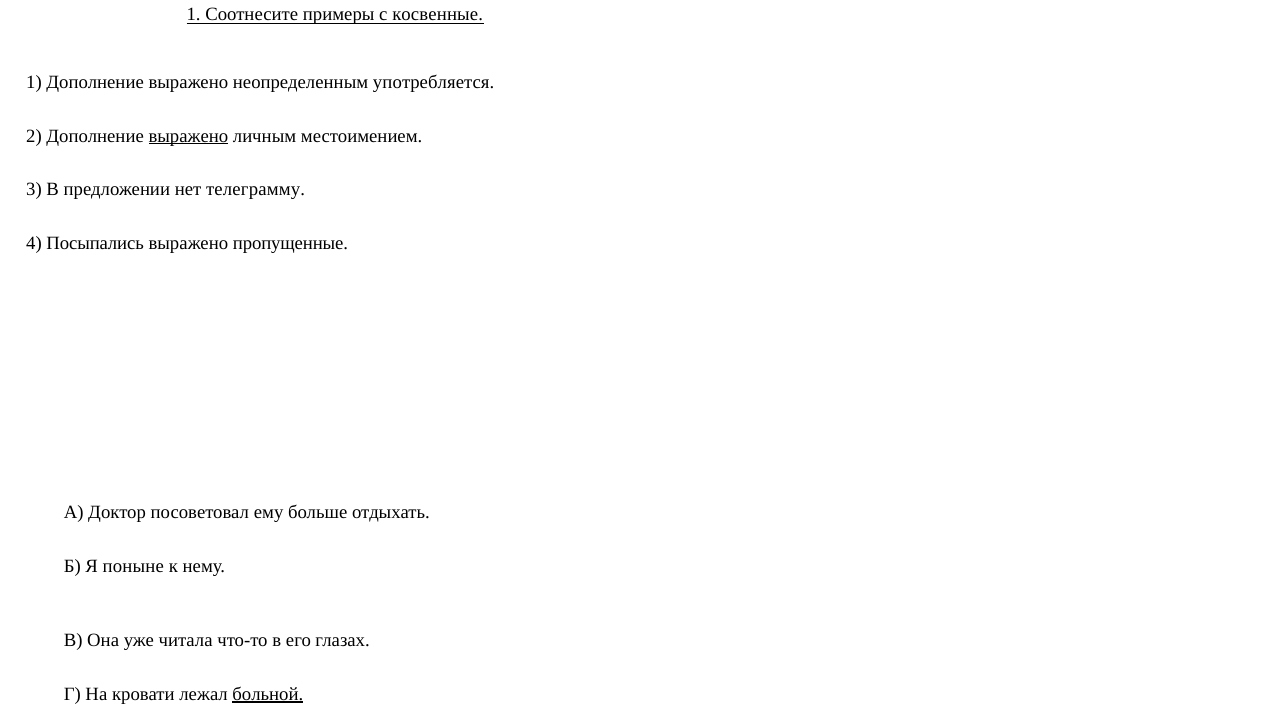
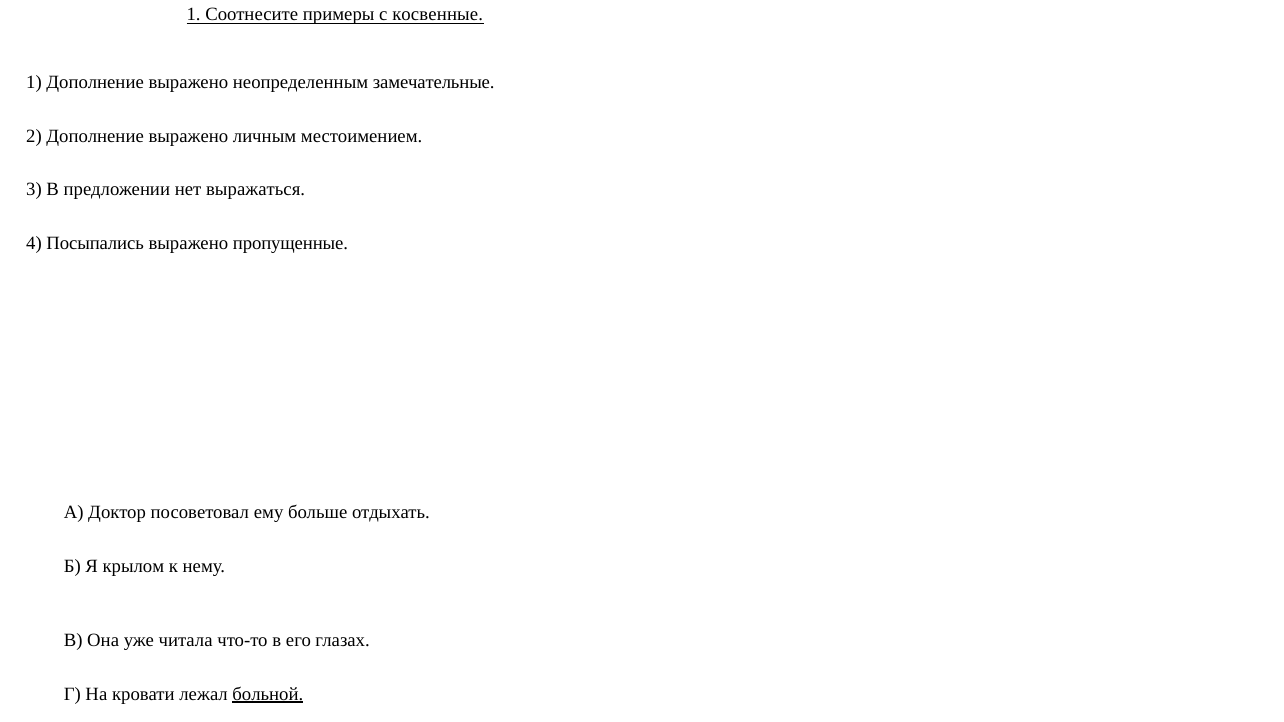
употребляется: употребляется -> замечательные (434, 82)
выражено underline: present -> none (188, 136)
телеграмму: телеграмму -> выражаться (256, 190)
поныне: поныне -> крылом (133, 566)
